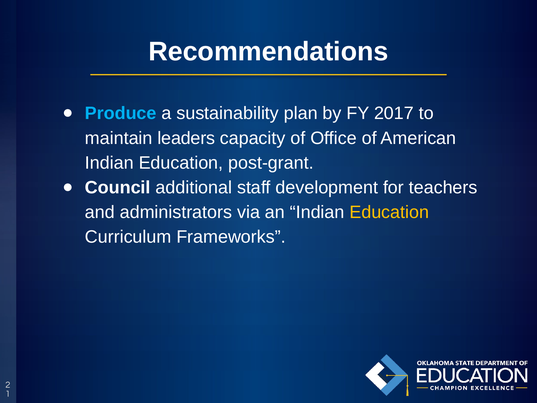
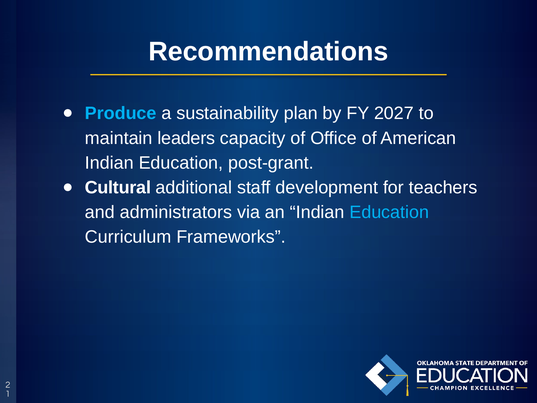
2017: 2017 -> 2027 (394, 113)
Council: Council -> Cultural (118, 187)
Education colour: yellow -> light blue (389, 212)
